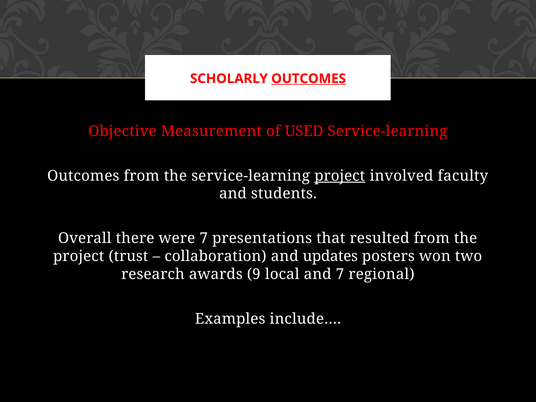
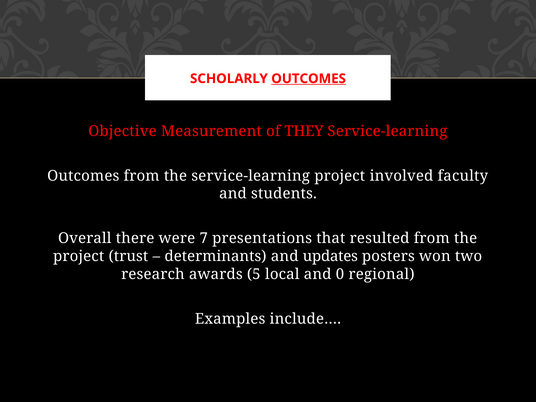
USED: USED -> THEY (304, 131)
project underline: present -> none (340, 176)
collaboration: collaboration -> determinants (215, 256)
9: 9 -> 5 (254, 274)
and 7: 7 -> 0 (340, 274)
